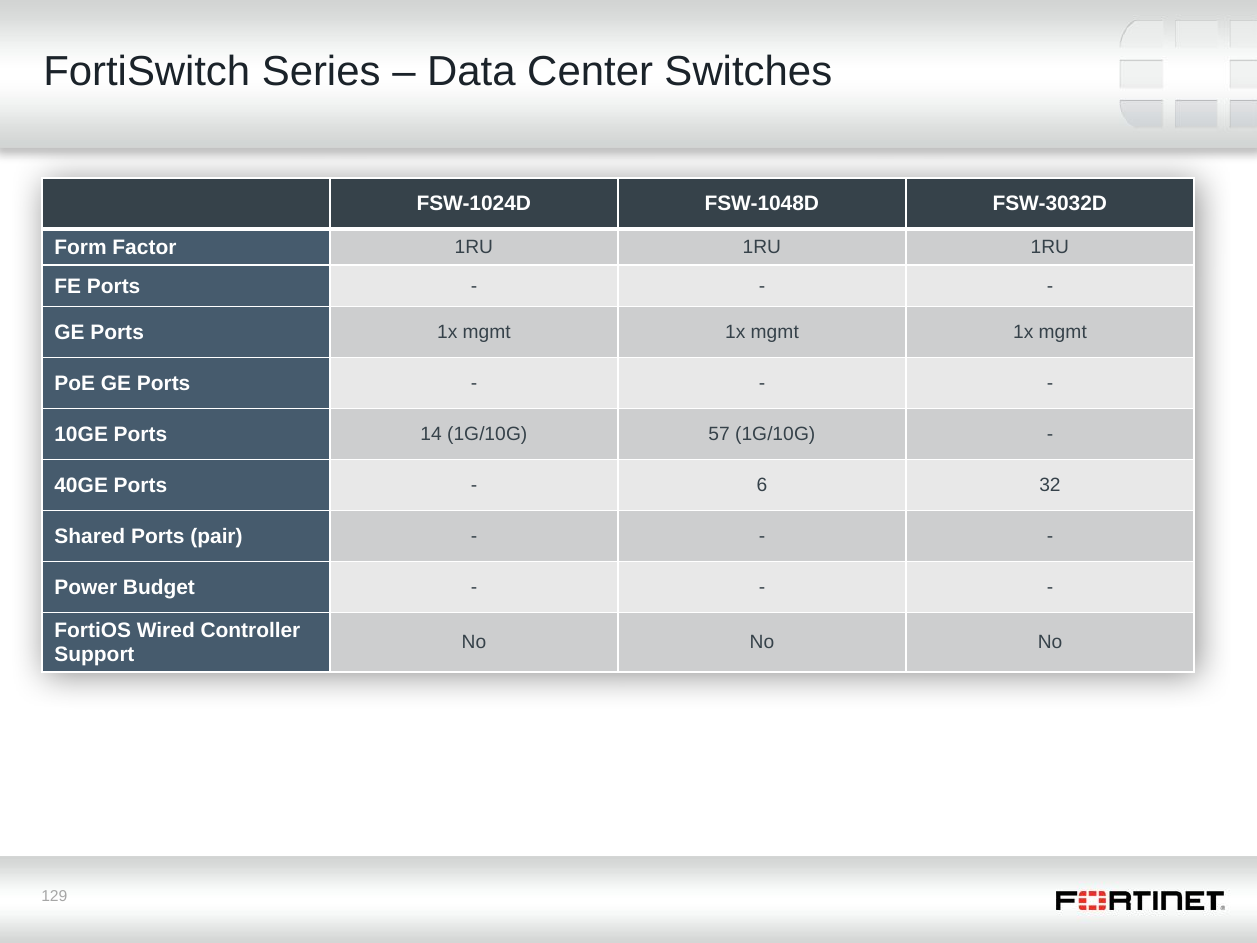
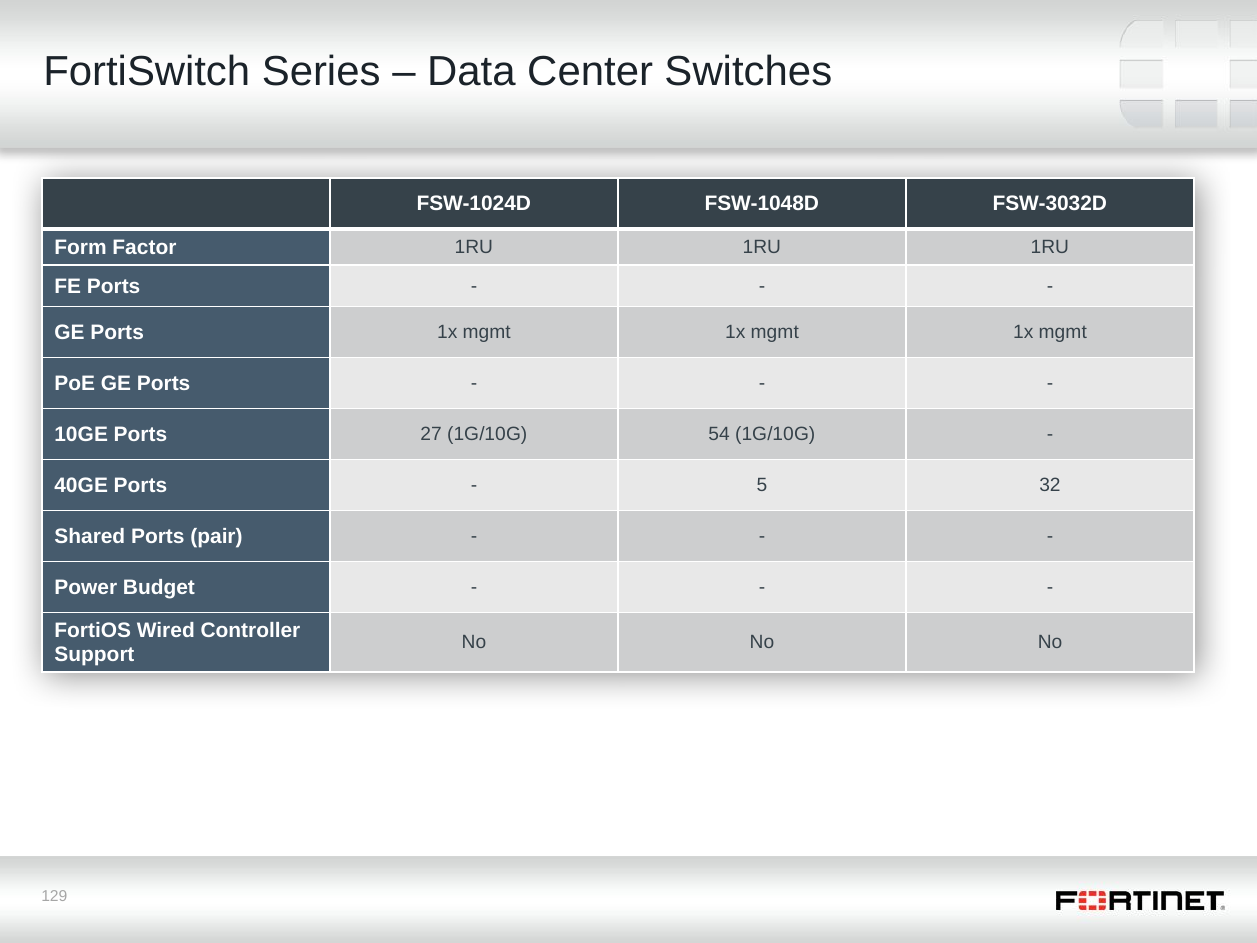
14: 14 -> 27 (431, 434)
57: 57 -> 54 (719, 434)
6: 6 -> 5 (762, 485)
